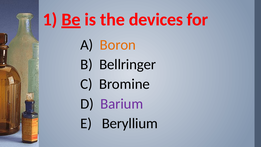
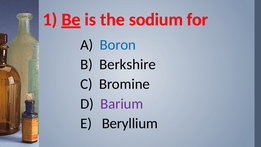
devices: devices -> sodium (156, 20)
Boron colour: orange -> blue (118, 45)
Bellringer: Bellringer -> Berkshire (128, 64)
